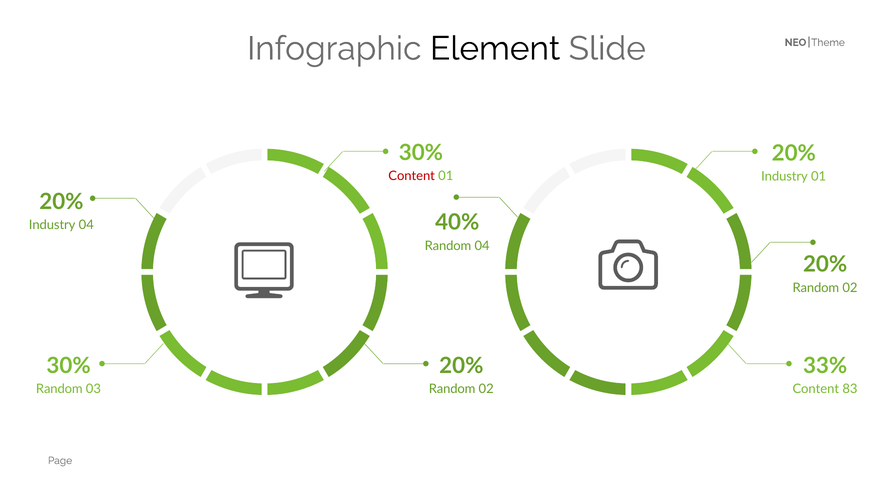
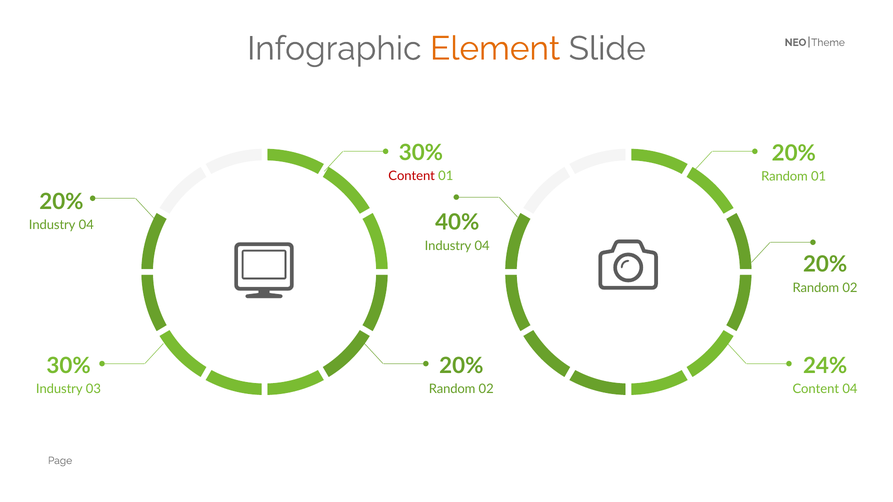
Element colour: black -> orange (495, 49)
Industry: Industry -> Random (785, 177)
Random: Random -> Industry (448, 246)
33%: 33% -> 24% (825, 366)
Random: Random -> Industry (59, 389)
Content 83: 83 -> 04 (850, 389)
